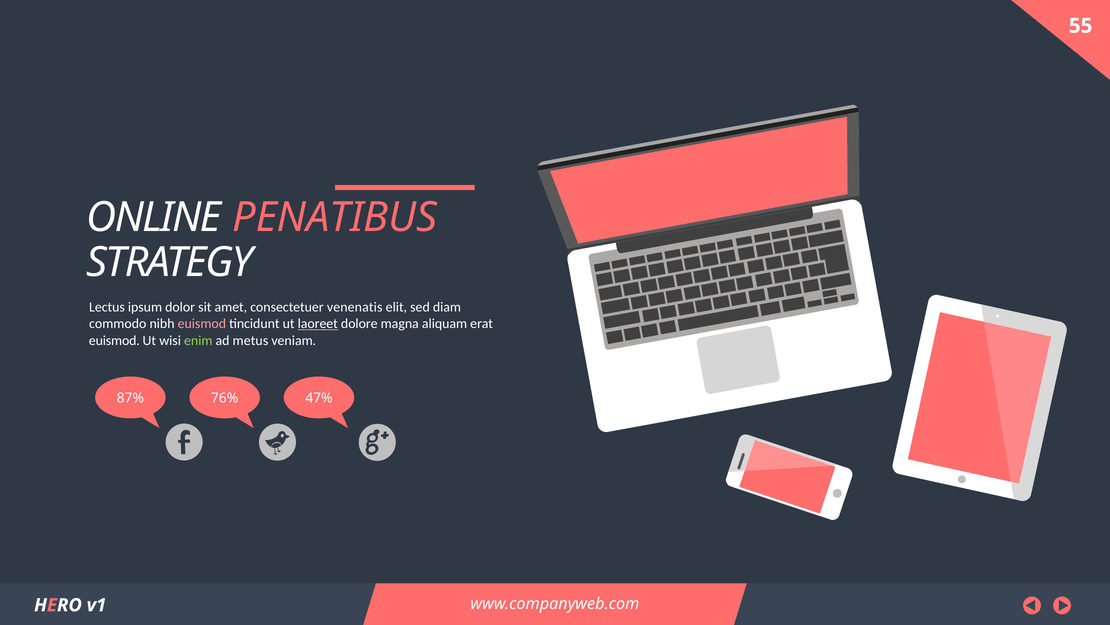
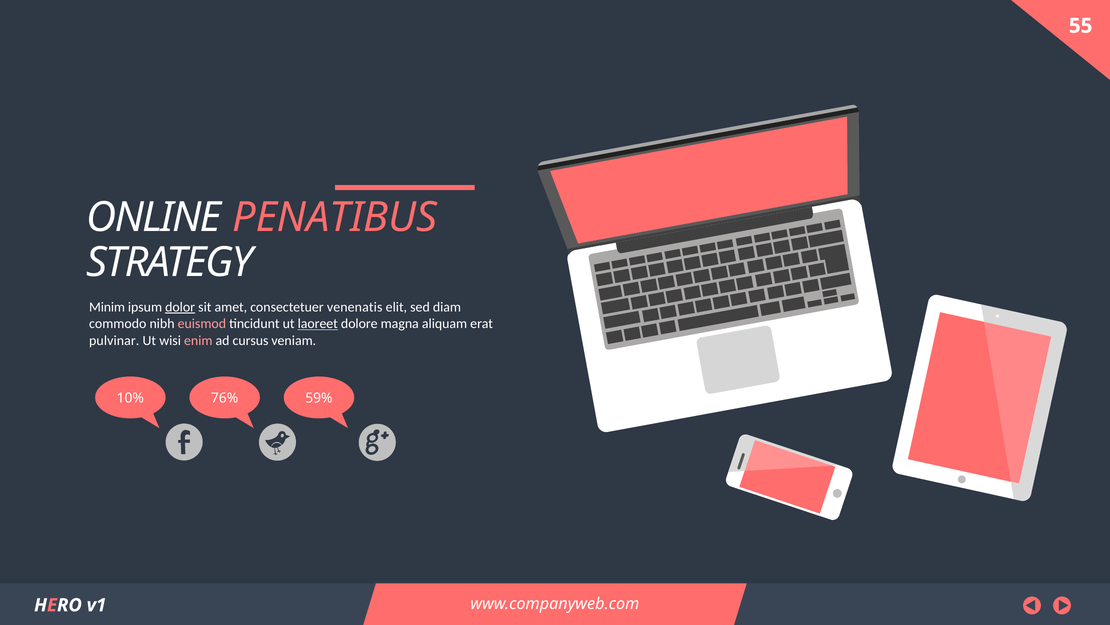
Lectus: Lectus -> Minim (107, 307)
dolor underline: none -> present (180, 307)
euismod: euismod -> pulvinar (114, 340)
enim colour: light green -> pink (198, 340)
metus: metus -> cursus (251, 340)
87%: 87% -> 10% (130, 398)
47%: 47% -> 59% (319, 398)
